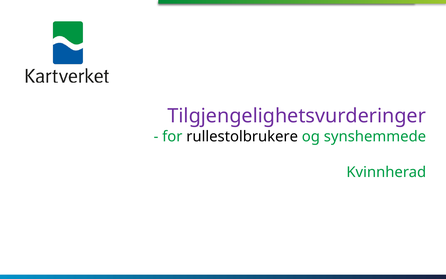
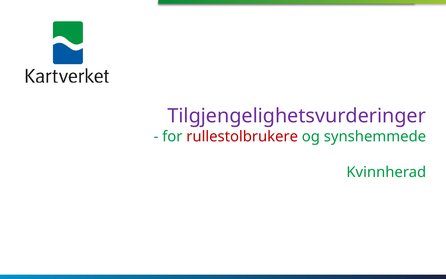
rullestolbrukere colour: black -> red (242, 136)
